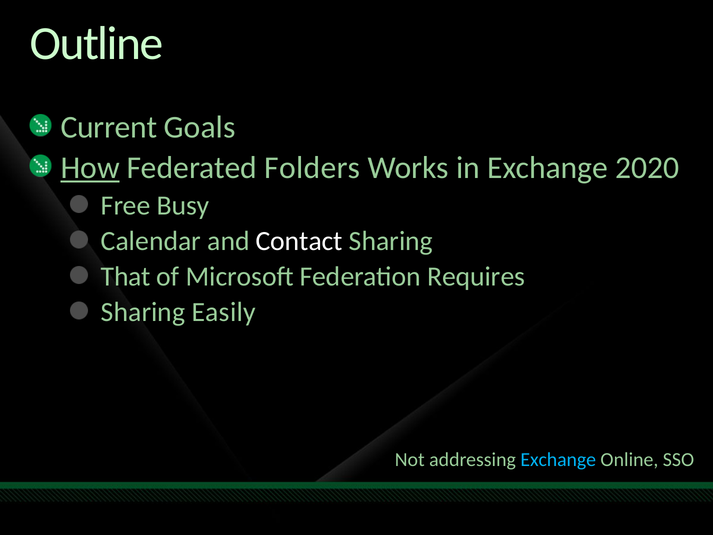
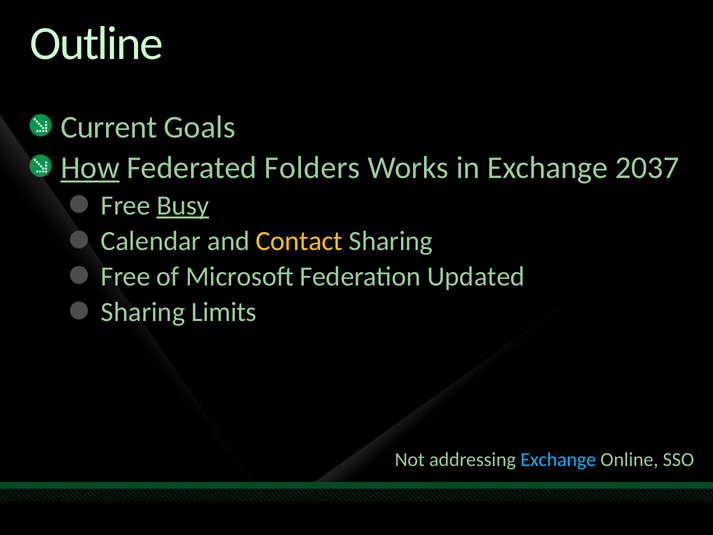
2020: 2020 -> 2037 (647, 168)
Busy underline: none -> present (183, 205)
Contact colour: white -> yellow (299, 241)
That: That -> Free (126, 276)
Requires: Requires -> Updated (476, 276)
Easily: Easily -> Limits (224, 312)
